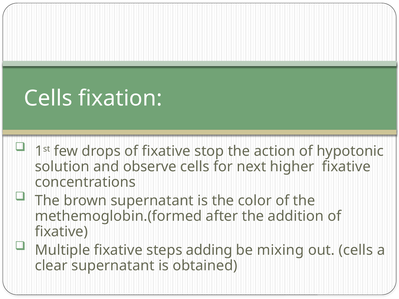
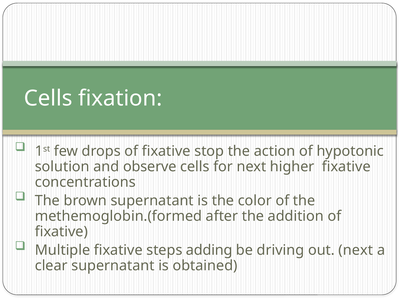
mixing: mixing -> driving (280, 250)
out cells: cells -> next (356, 250)
